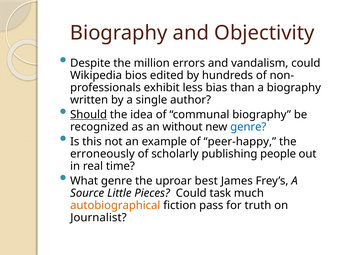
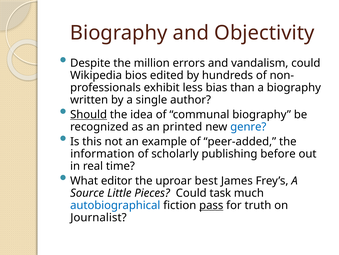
without: without -> printed (182, 126)
peer-happy: peer-happy -> peer-added (240, 141)
erroneously: erroneously -> information (102, 153)
people: people -> before (278, 153)
What genre: genre -> editor (117, 180)
autobiographical colour: orange -> blue (115, 205)
pass underline: none -> present (211, 205)
